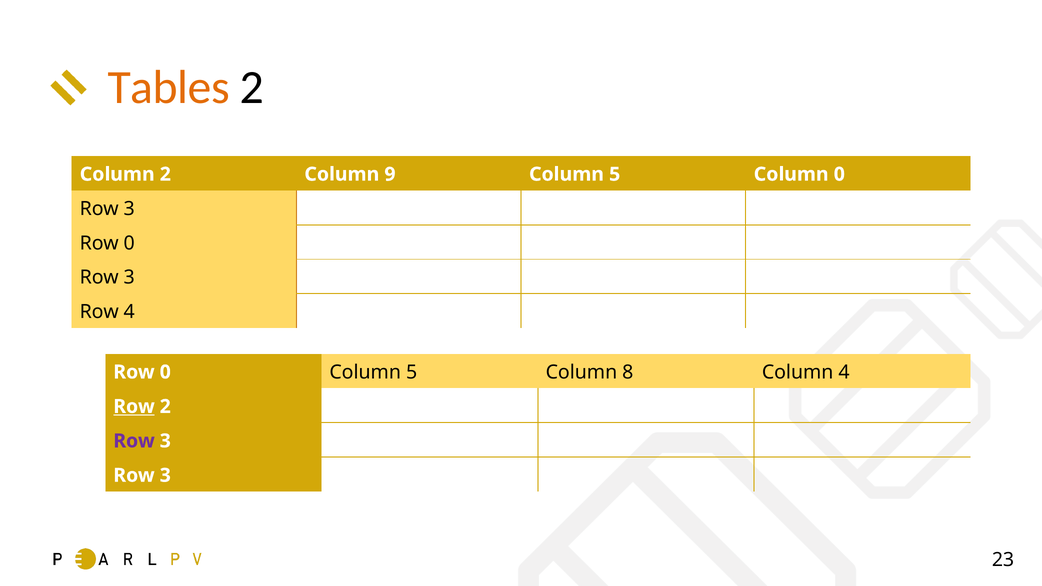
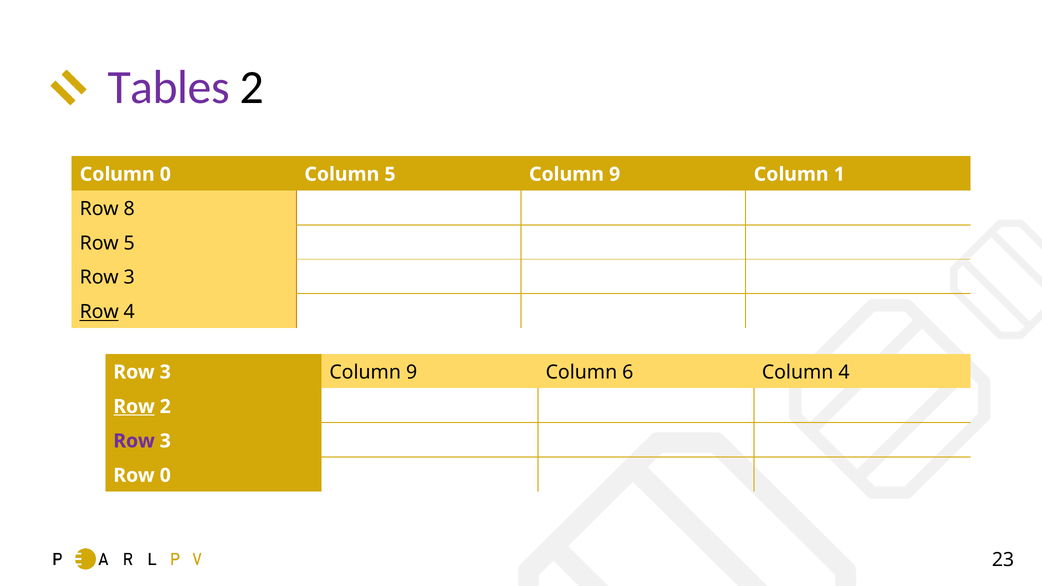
Tables colour: orange -> purple (169, 88)
Column 2: 2 -> 0 (165, 174)
Column 9: 9 -> 5 (390, 174)
5: 5 -> 9 (615, 174)
Column 0: 0 -> 1 (839, 174)
3: 3 -> 8 (129, 209)
0: 0 -> 5 (129, 243)
Row underline: none -> present (99, 312)
0: 0 -> 3 (165, 372)
5: 5 -> 9 (412, 372)
8: 8 -> 6 (628, 372)
3: 3 -> 0 (165, 475)
